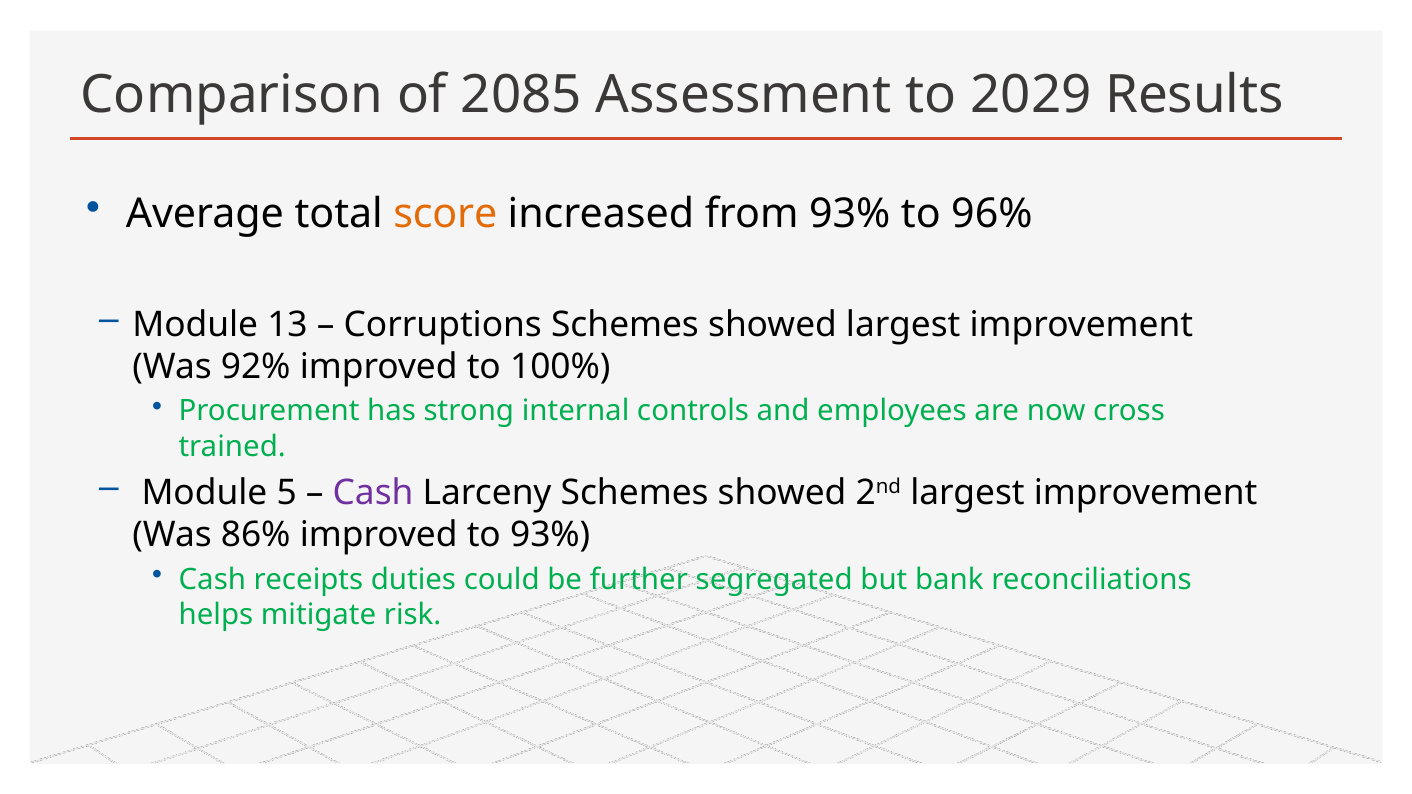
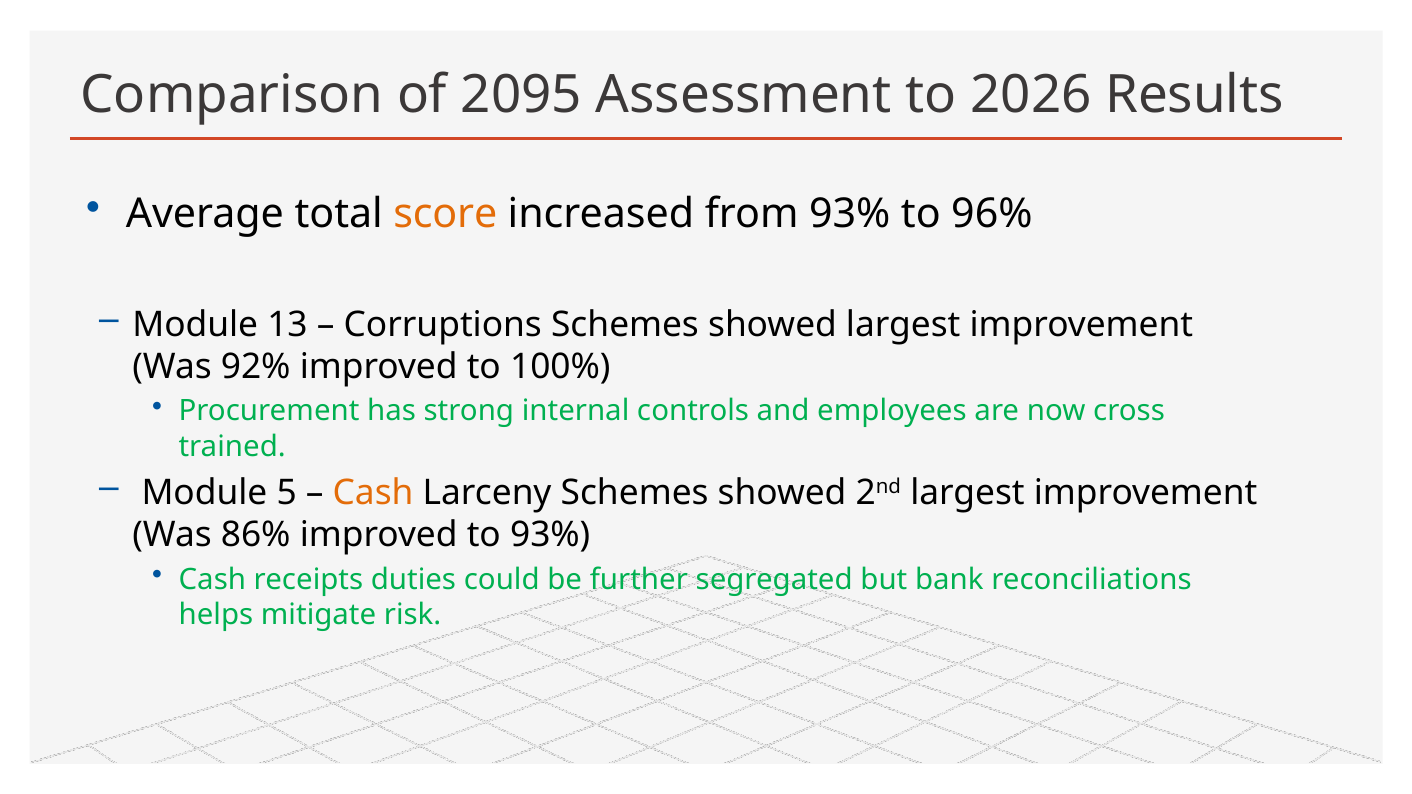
2085: 2085 -> 2095 (521, 95)
2029: 2029 -> 2026 (1031, 95)
Cash colour: purple -> orange (373, 493)
